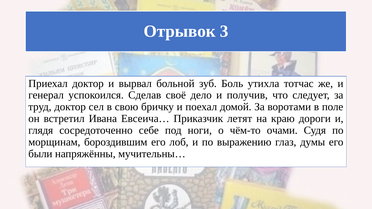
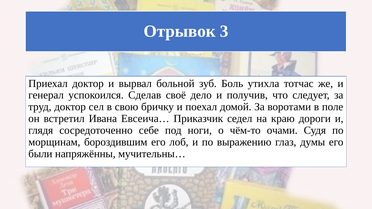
летят: летят -> седел (240, 119)
